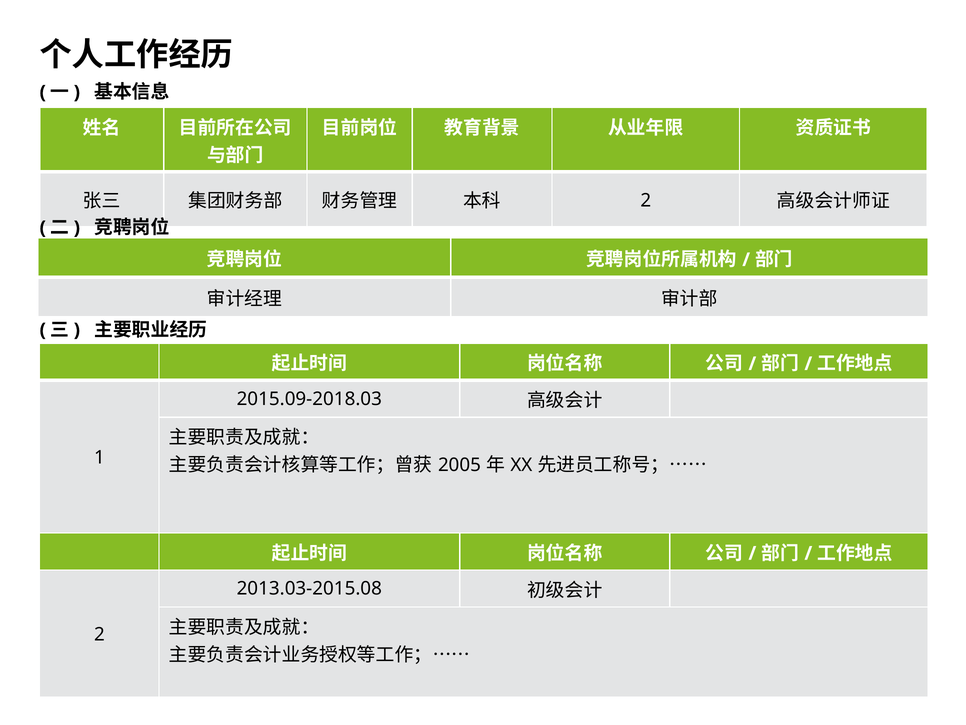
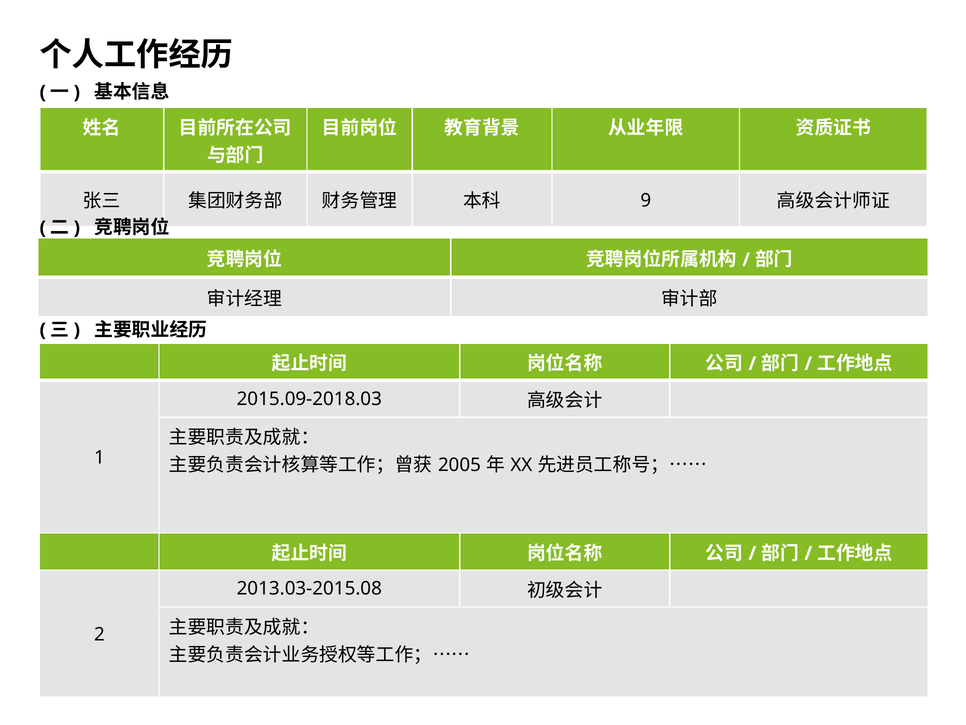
2: 2 -> 9 (646, 200)
